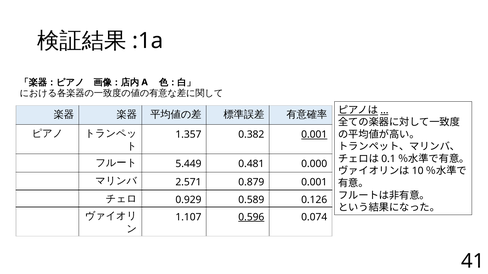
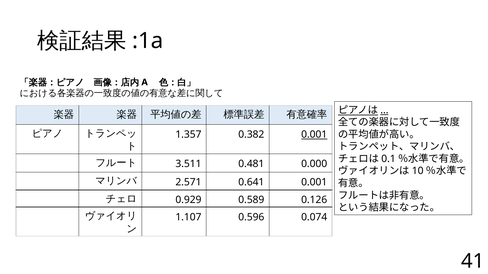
5.449: 5.449 -> 3.511 (188, 164)
0.879: 0.879 -> 0.641 (251, 182)
0.596 underline: present -> none (251, 217)
